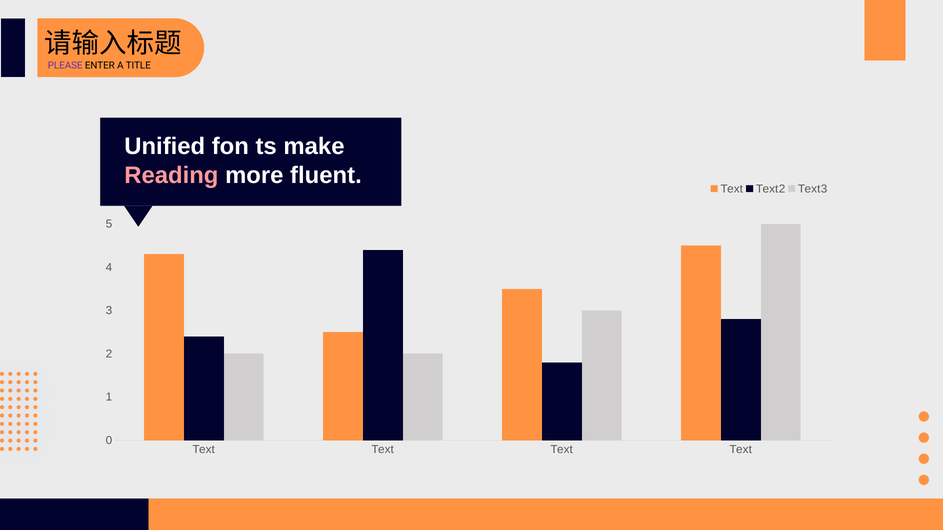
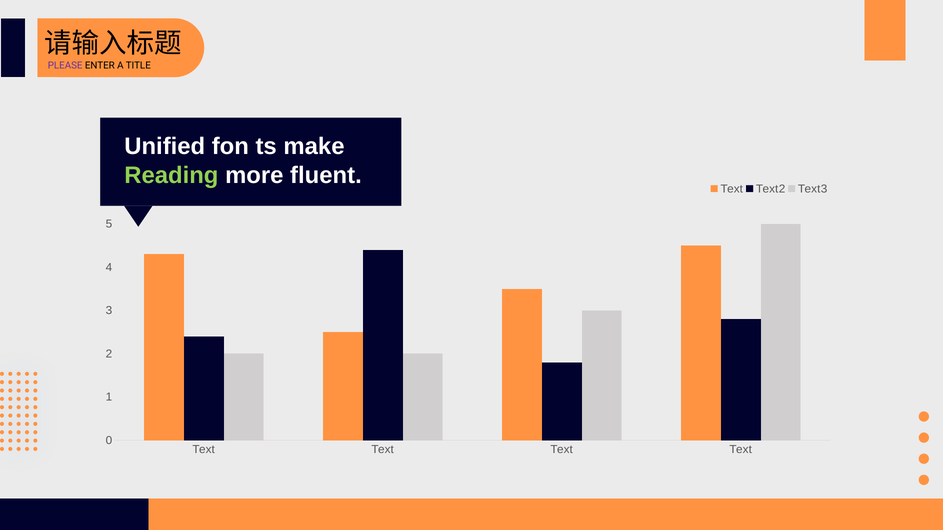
Reading colour: pink -> light green (171, 175)
